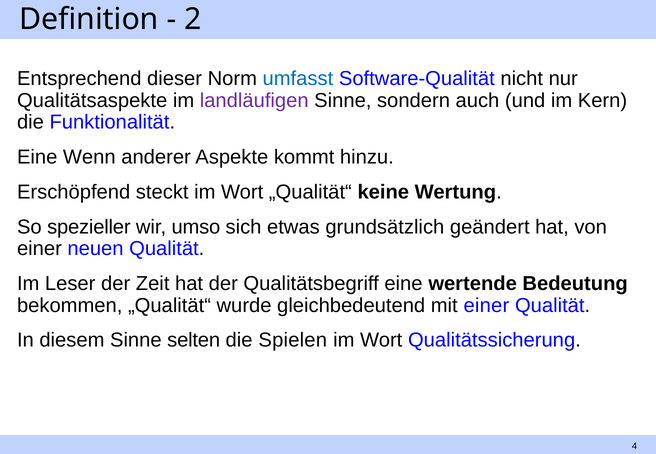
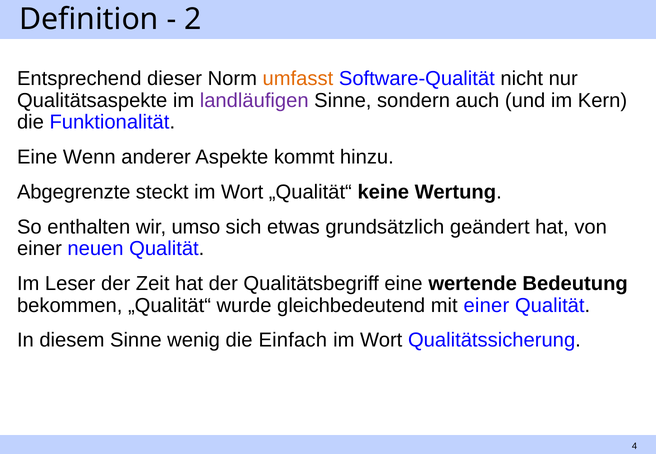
umfasst colour: blue -> orange (298, 79)
Erschöpfend: Erschöpfend -> Abgegrenzte (74, 192)
spezieller: spezieller -> enthalten (89, 227)
selten: selten -> wenig (194, 340)
Spielen: Spielen -> Einfach (293, 340)
